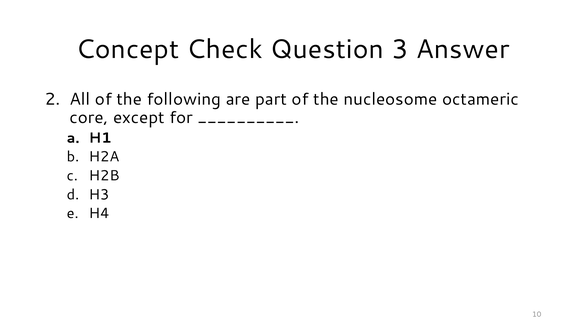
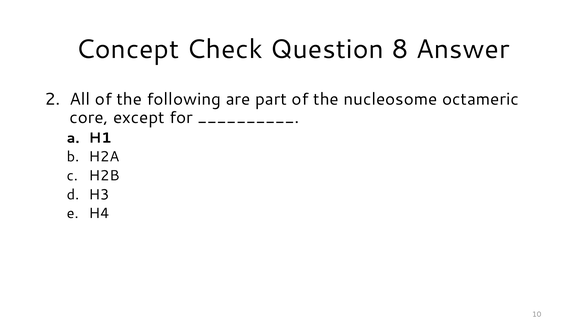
3: 3 -> 8 (400, 49)
